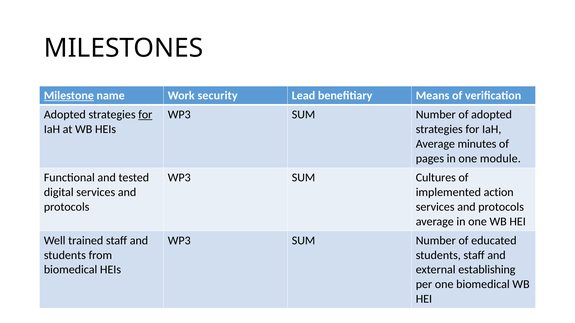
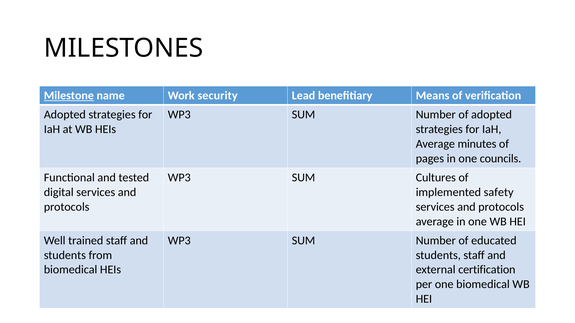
for underline: present -> none (145, 115)
module: module -> councils (500, 159)
action: action -> safety (499, 192)
establishing: establishing -> certification (487, 270)
